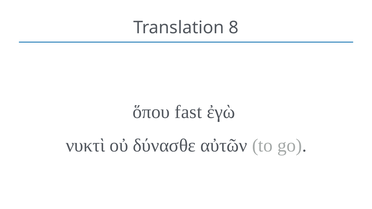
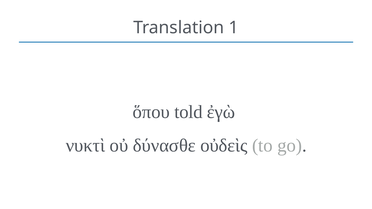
8: 8 -> 1 (234, 28)
fast: fast -> told (189, 112)
αὐτῶν: αὐτῶν -> οὐδεὶς (224, 146)
